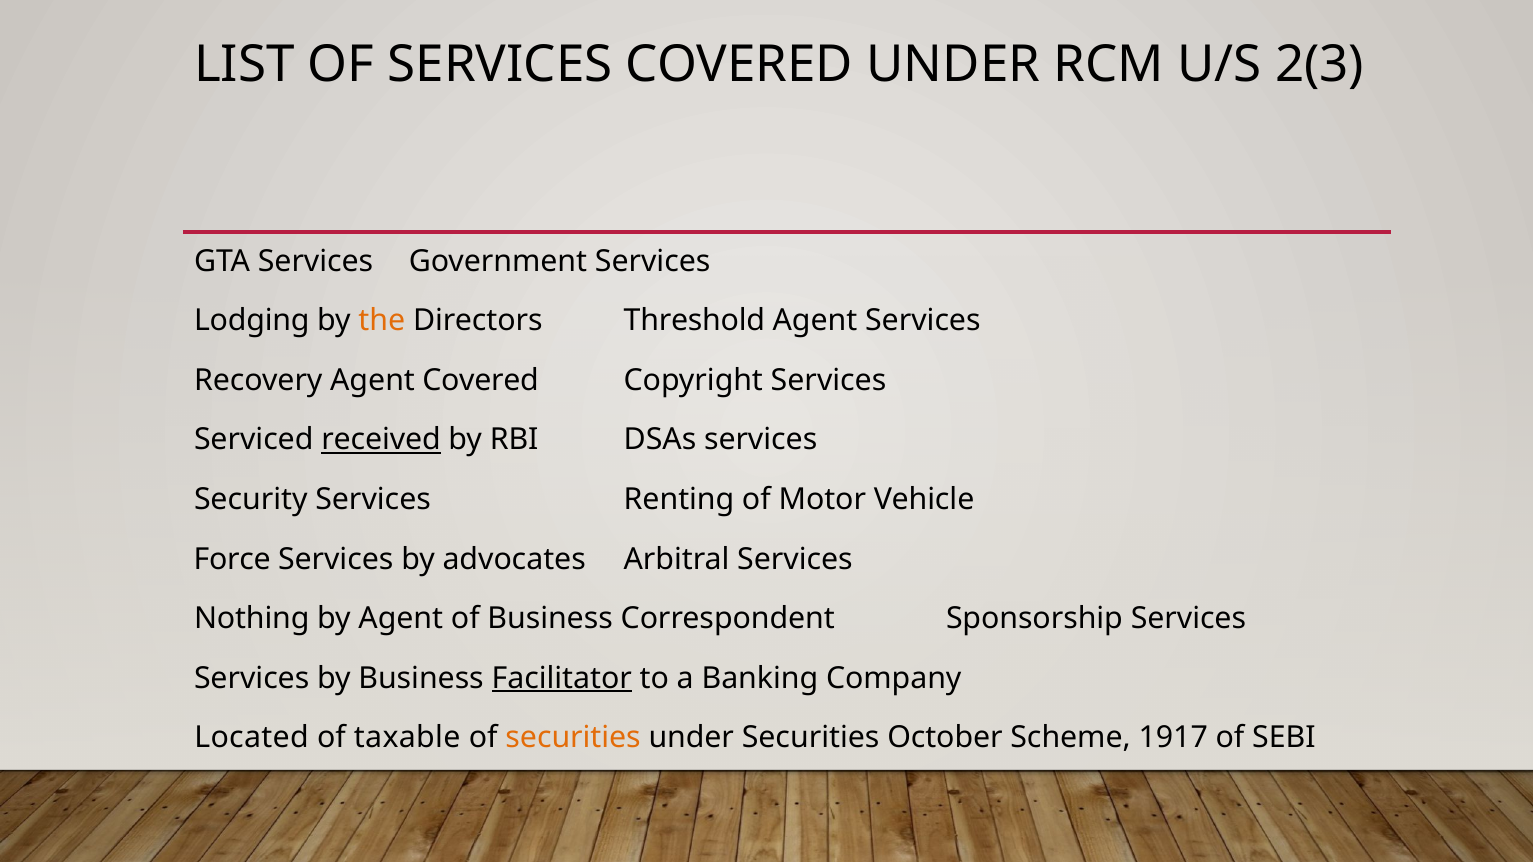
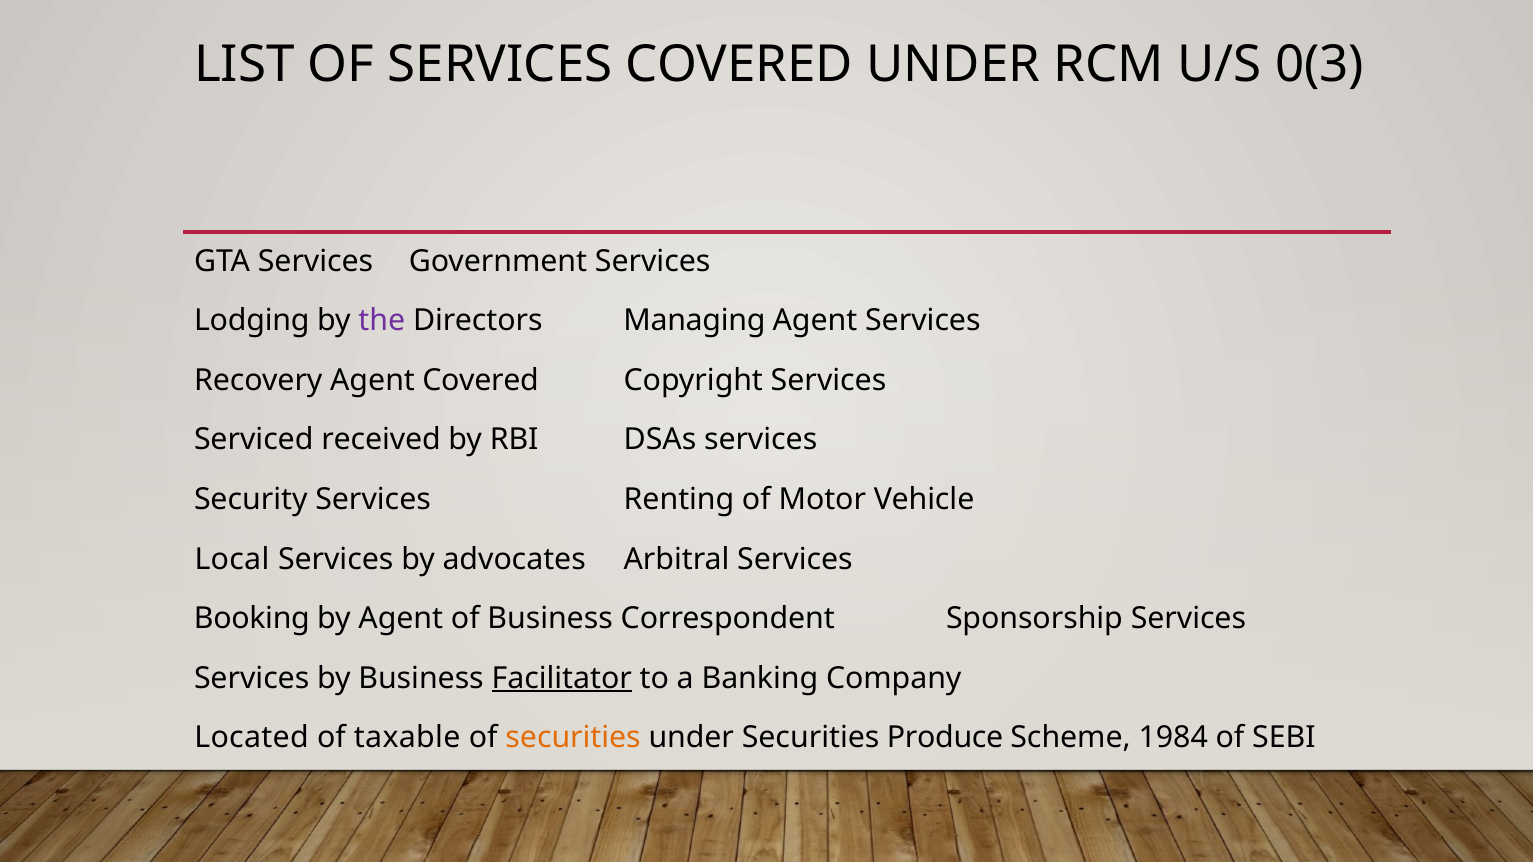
2(3: 2(3 -> 0(3 (1320, 65)
the colour: orange -> purple (382, 321)
Threshold: Threshold -> Managing (694, 321)
received underline: present -> none (381, 440)
Force: Force -> Local (232, 559)
Nothing: Nothing -> Booking (252, 619)
October: October -> Produce (945, 738)
1917: 1917 -> 1984 (1173, 738)
